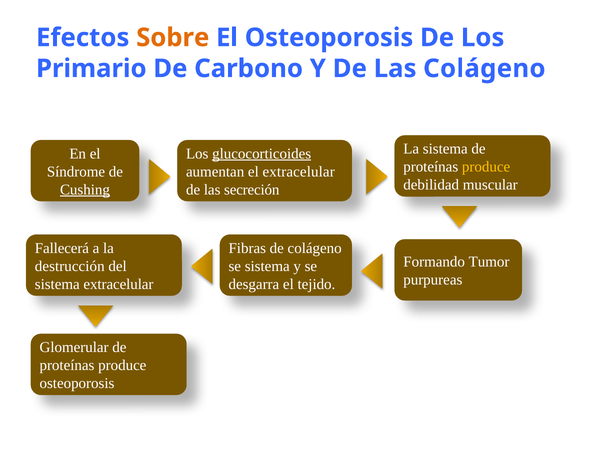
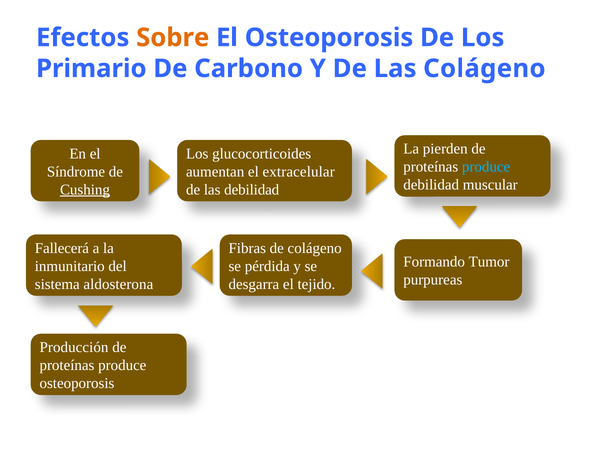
La sistema: sistema -> pierden (445, 149)
glucocorticoides underline: present -> none (262, 154)
produce colour: yellow -> light blue (486, 167)
las secreción: secreción -> debilidad (252, 190)
destrucción: destrucción -> inmunitario (70, 266)
se sistema: sistema -> pérdida (267, 266)
sistema extracelular: extracelular -> aldosterona (118, 284)
Glomerular: Glomerular -> Producción (74, 347)
